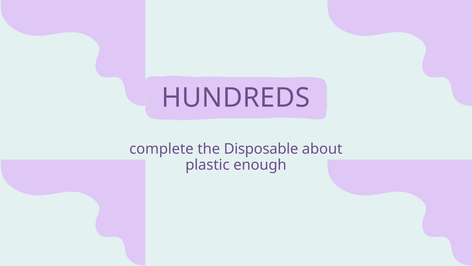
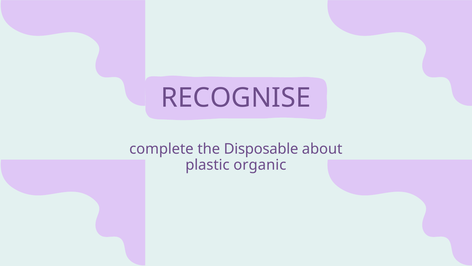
HUNDREDS: HUNDREDS -> RECOGNISE (236, 98)
enough: enough -> organic (260, 165)
